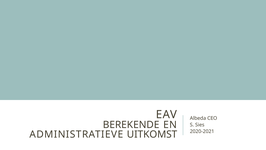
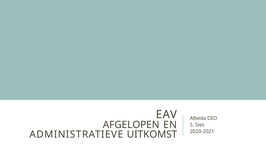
BEREKENDE: BEREKENDE -> AFGELOPEN (131, 124)
